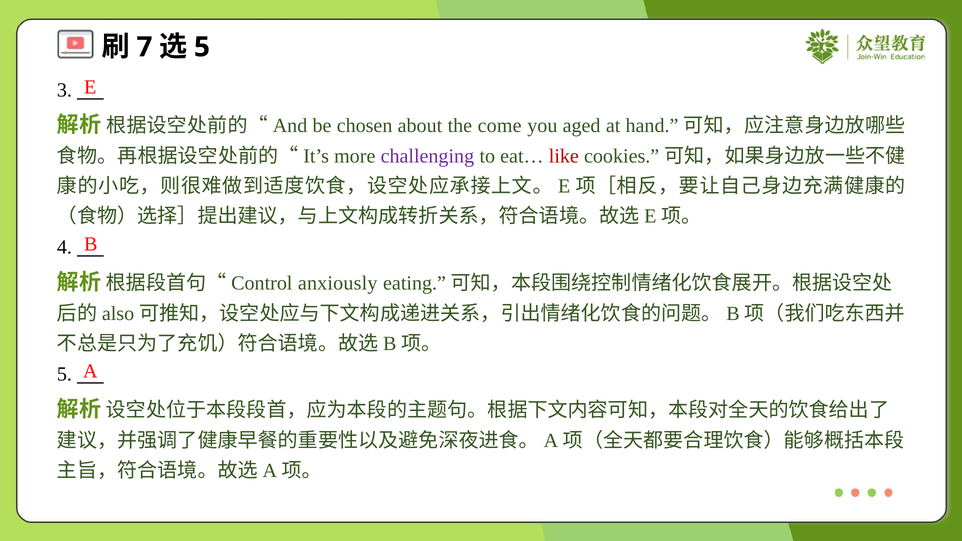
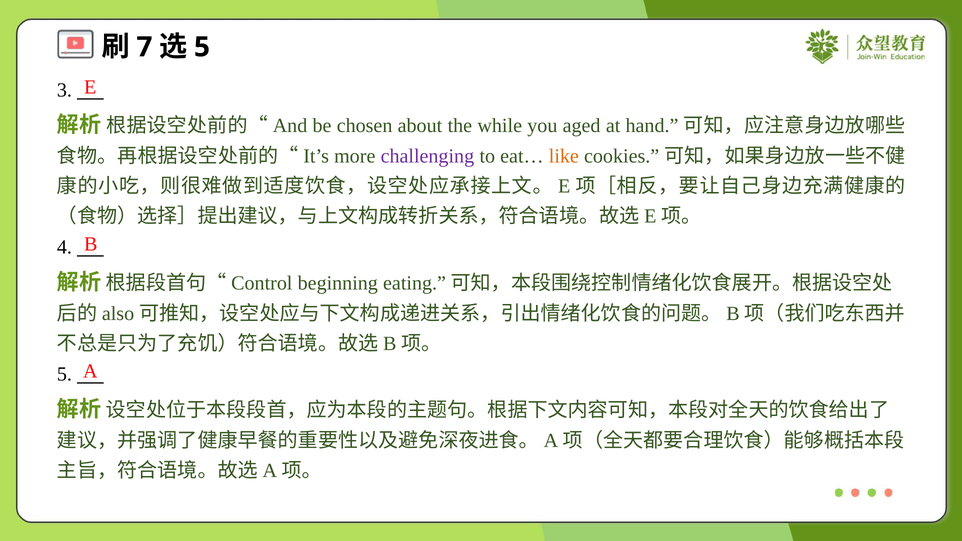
come: come -> while (500, 126)
like colour: red -> orange (564, 156)
anxiously: anxiously -> beginning (338, 283)
